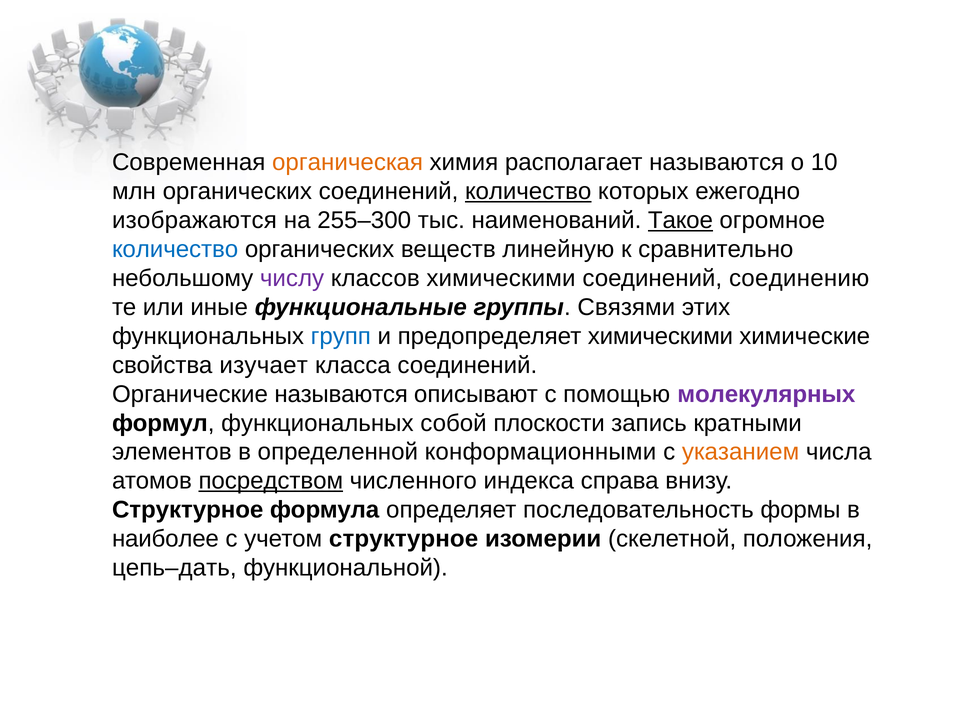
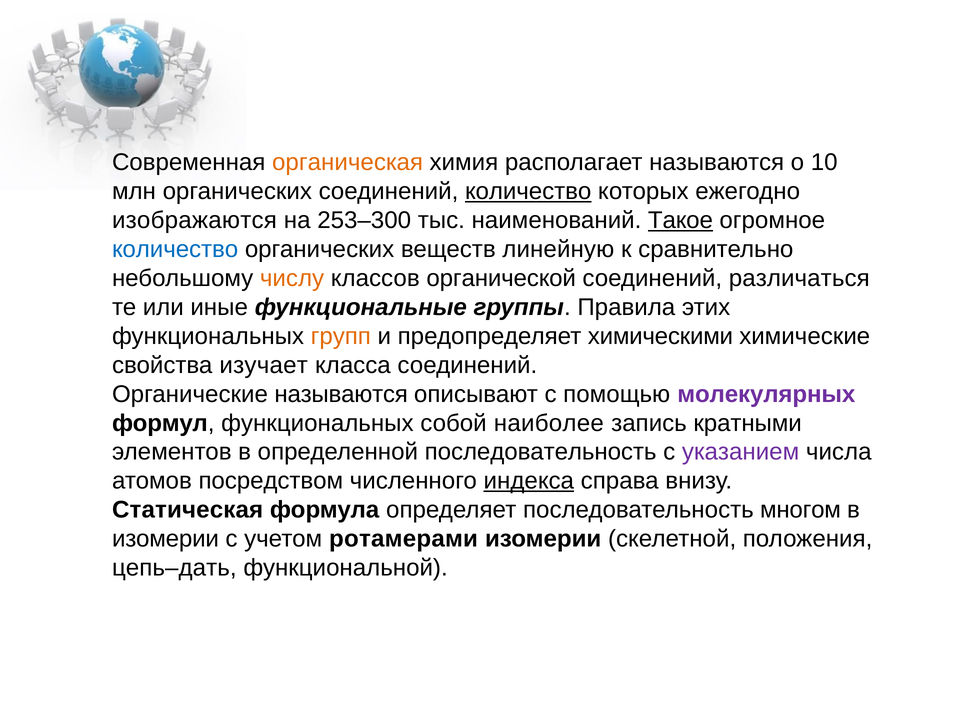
255–300: 255–300 -> 253–300 (364, 220)
числу colour: purple -> orange (292, 278)
классов химическими: химическими -> органической (501, 278)
соединению: соединению -> различаться (799, 278)
Связями: Связями -> Правила (626, 307)
групп colour: blue -> orange (341, 336)
плоскости: плоскости -> наиболее (549, 423)
определенной конформационными: конформационными -> последовательность (541, 452)
указанием colour: orange -> purple (741, 452)
посредством underline: present -> none (271, 481)
индекса underline: none -> present (529, 481)
Структурное: Структурное -> Статическая (188, 510)
формы: формы -> многом (801, 510)
наиболее: наиболее -> изомерии (165, 539)
учетом структурное: структурное -> ротамерами (404, 539)
